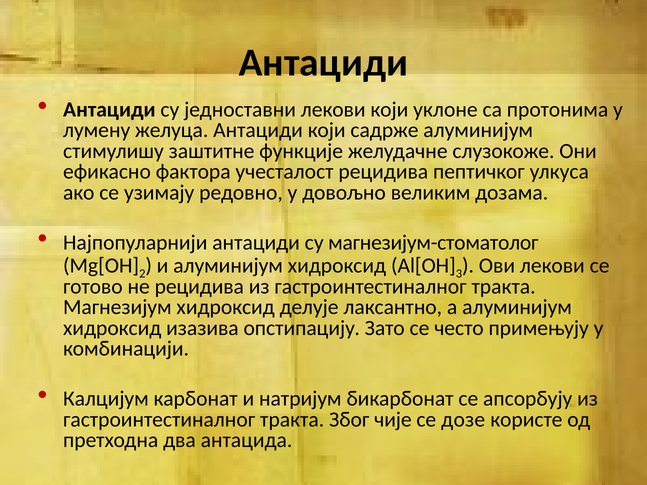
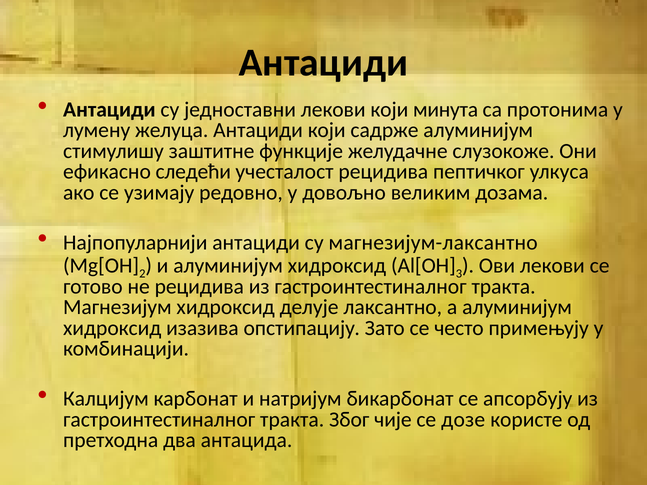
уклоне: уклоне -> минута (446, 110)
фактора: фактора -> следећи (193, 172)
магнезијум-стоматолог: магнезијум-стоматолог -> магнезијум-лаксантно (433, 243)
